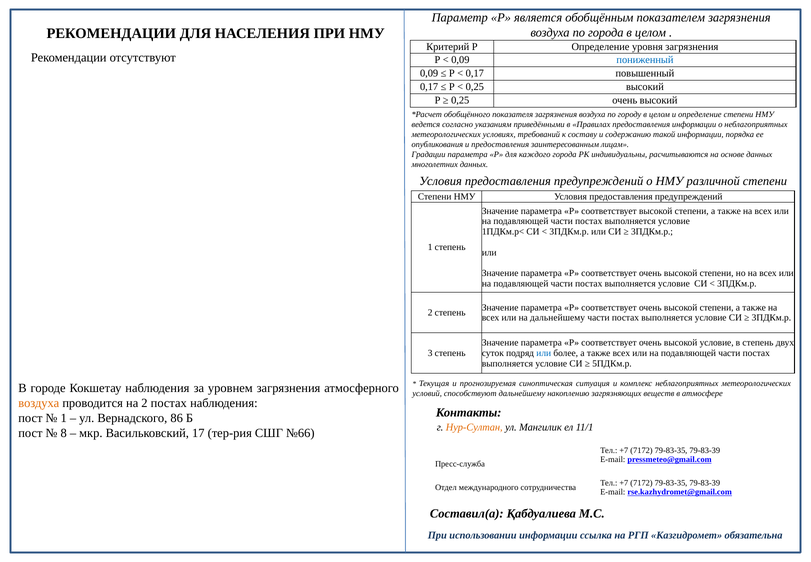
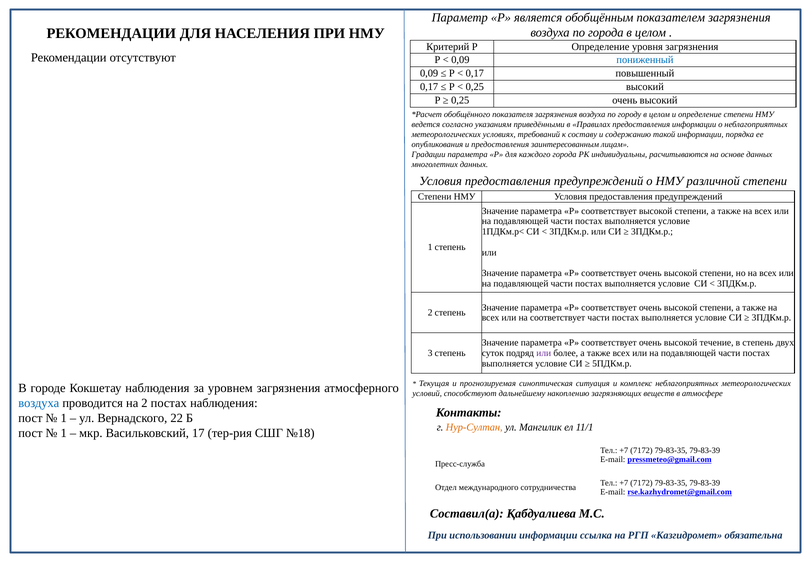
на дальнейшему: дальнейшему -> соответствует (558, 318)
высокой условие: условие -> течение (717, 343)
или colour: blue -> purple (544, 353)
воздуха colour: orange -> blue (39, 403)
86: 86 -> 22 (177, 418)
8: 8 -> 1 (64, 433)
№66: №66 -> №18 (300, 433)
